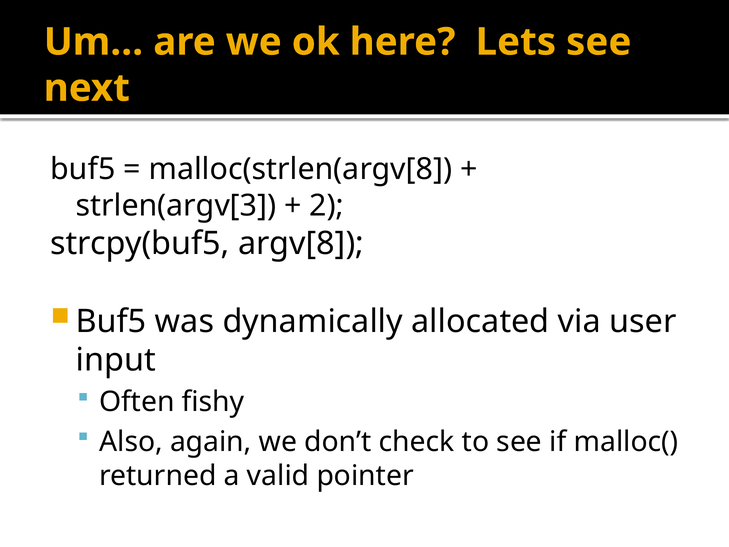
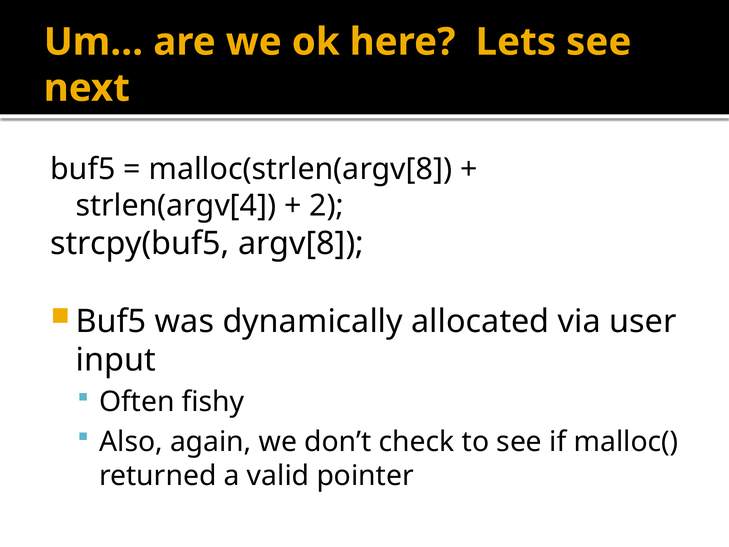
strlen(argv[3: strlen(argv[3 -> strlen(argv[4 (176, 206)
